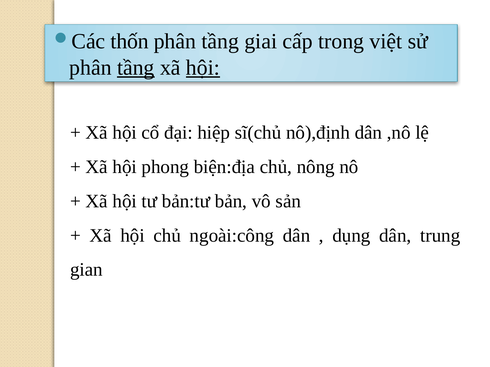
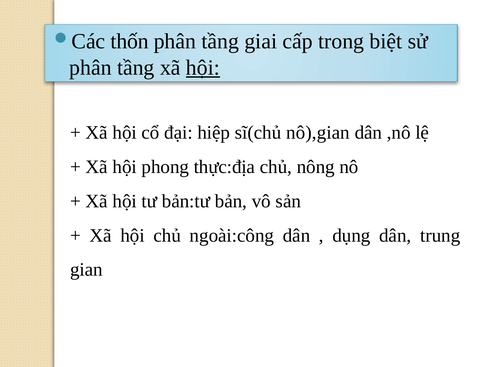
việt: việt -> biệt (386, 41)
tầng underline: present -> none (136, 68)
nô),định: nô),định -> nô),gian (318, 133)
biện:địa: biện:địa -> thực:địa (224, 167)
